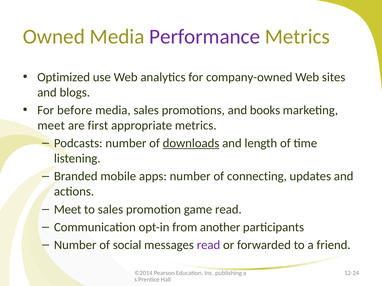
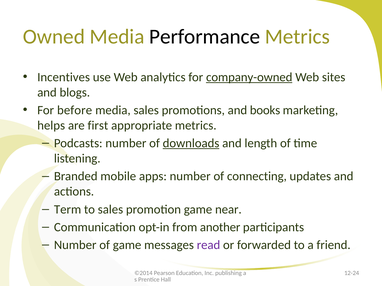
Performance colour: purple -> black (205, 37)
Optimized: Optimized -> Incentives (64, 77)
company-owned underline: none -> present (249, 77)
meet: meet -> helps (51, 126)
Meet: Meet -> Term (68, 210)
game read: read -> near (228, 210)
of social: social -> game (127, 245)
